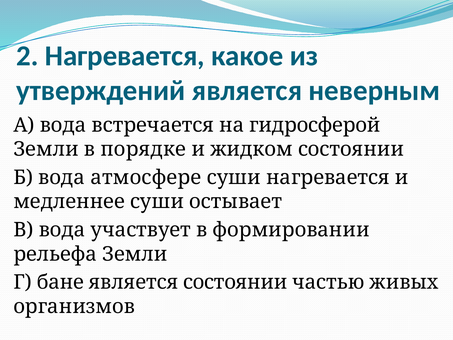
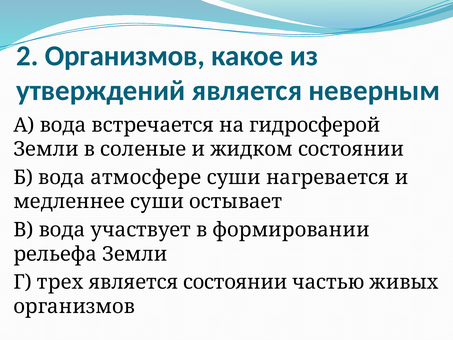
2 Нагревается: Нагревается -> Организмов (125, 56)
порядке: порядке -> соленые (143, 149)
бане: бане -> трех (60, 282)
